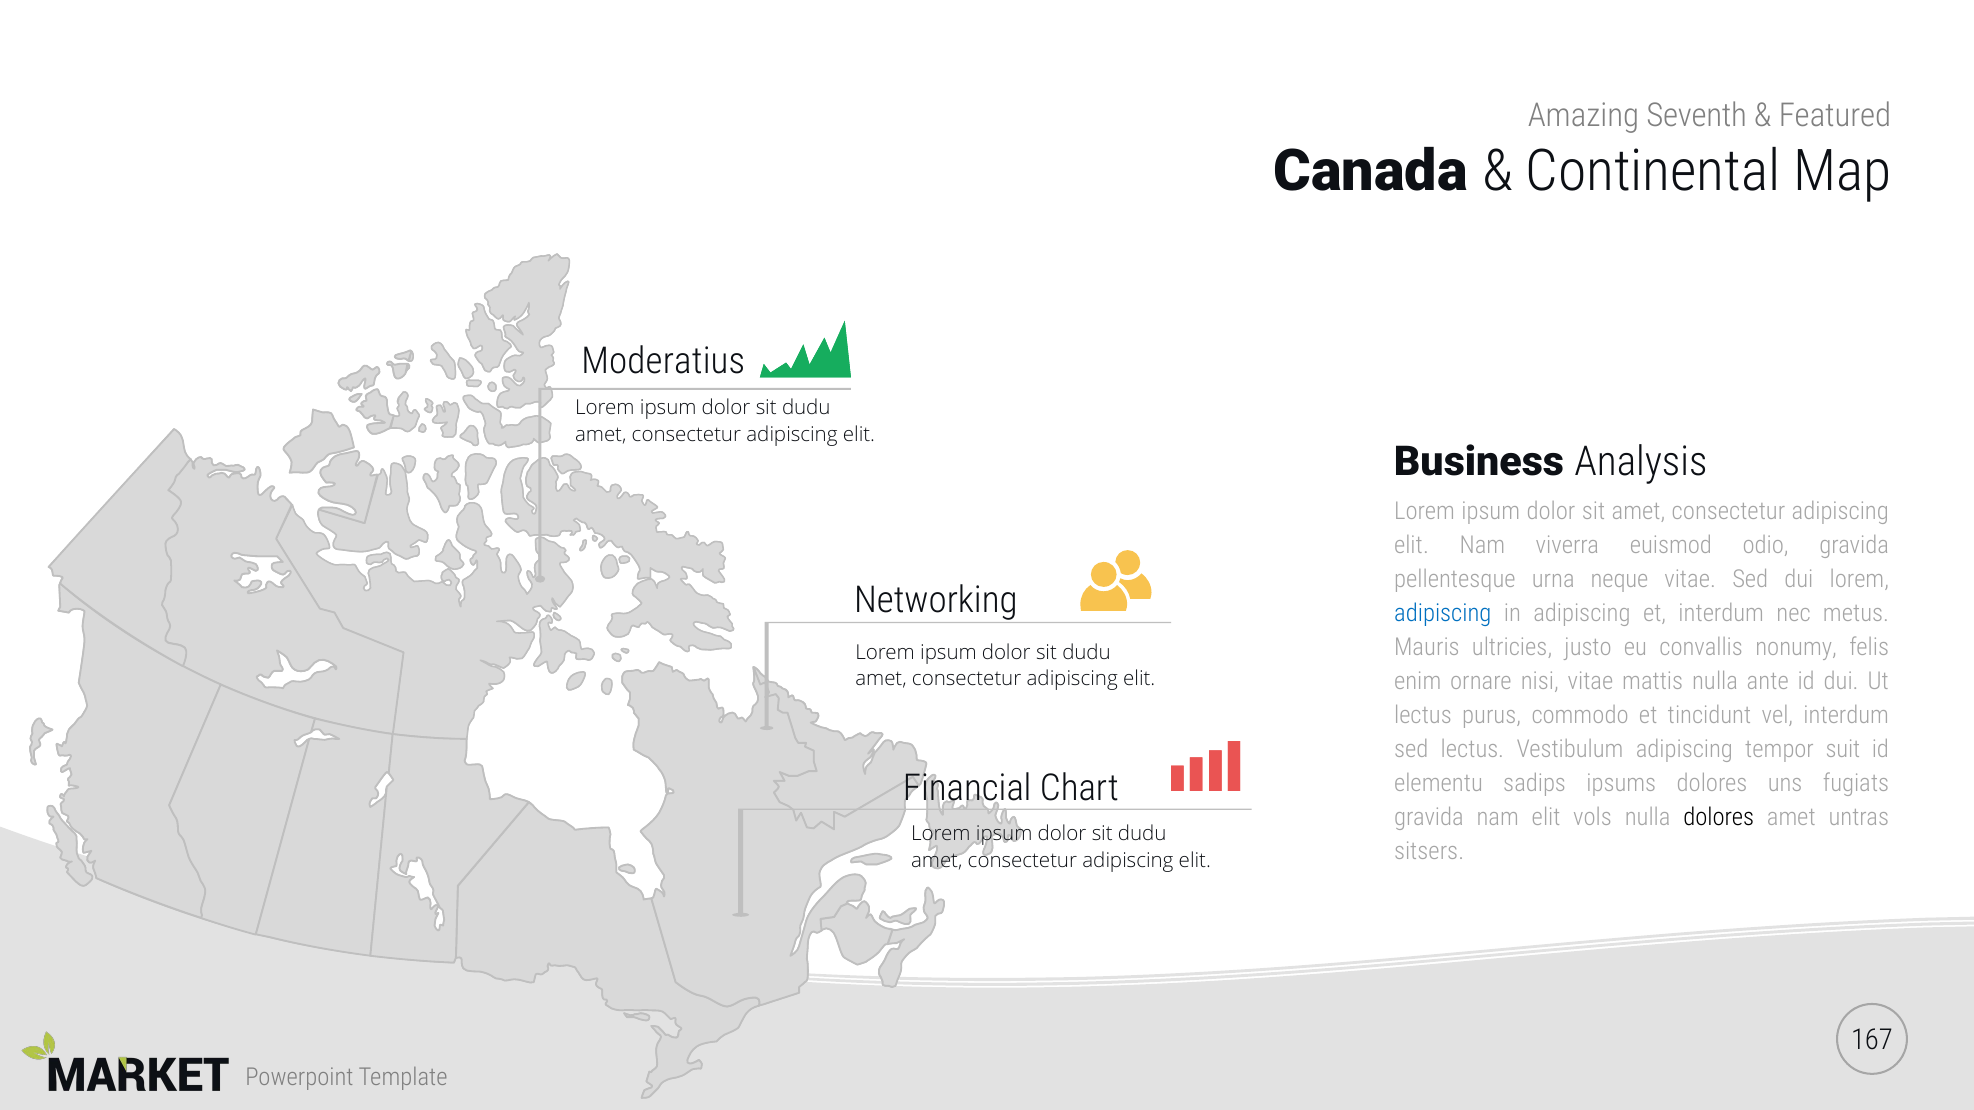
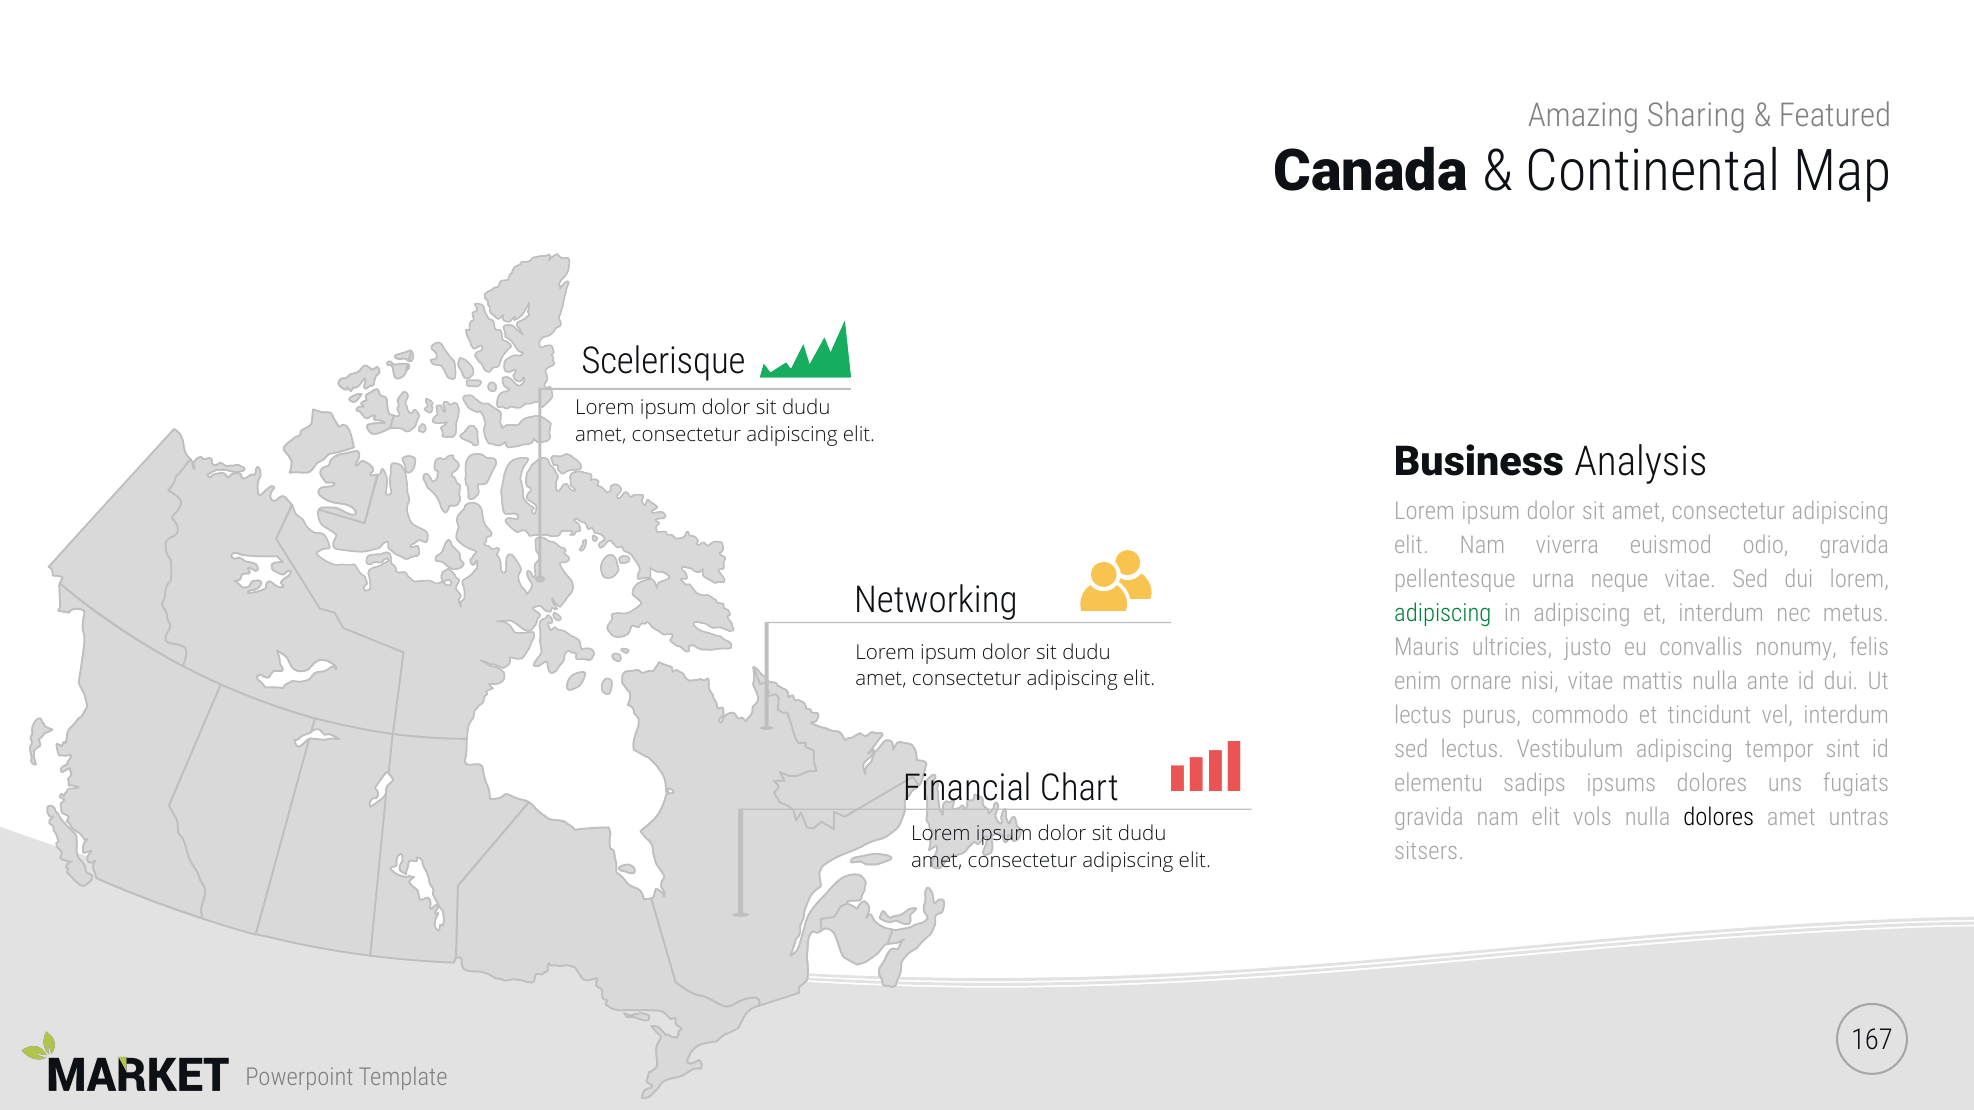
Seventh: Seventh -> Sharing (1696, 115)
Moderatius: Moderatius -> Scelerisque (663, 362)
adipiscing colour: blue -> green (1443, 614)
suit: suit -> sint (1843, 749)
